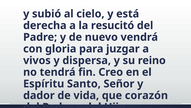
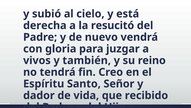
dispersa: dispersa -> también (87, 60)
corazón: corazón -> recibido (146, 95)
